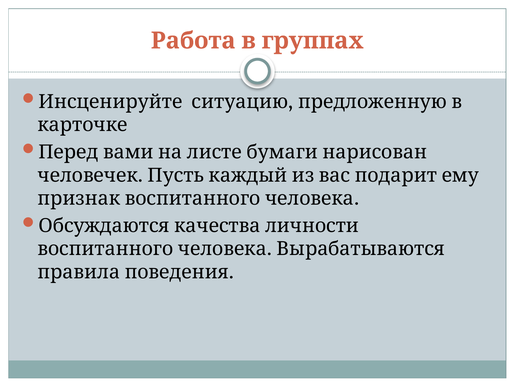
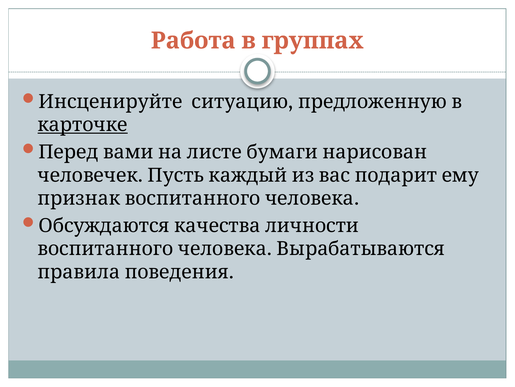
карточке underline: none -> present (83, 125)
